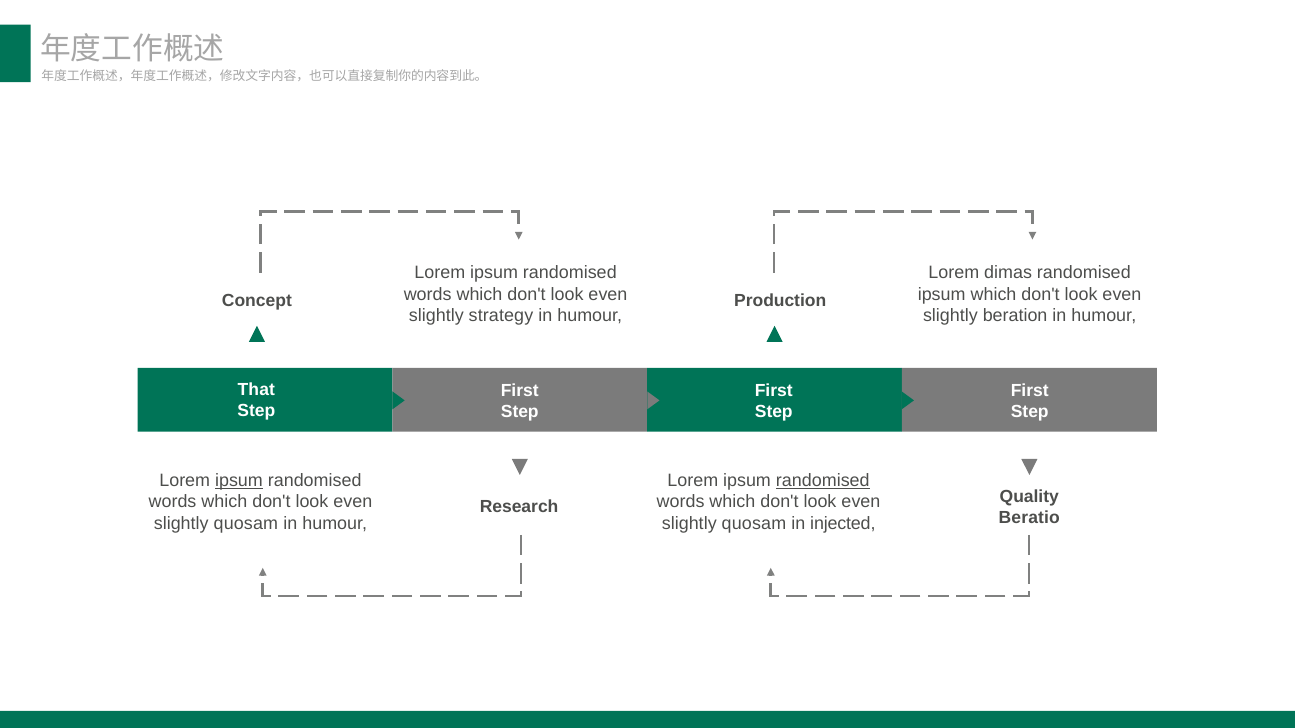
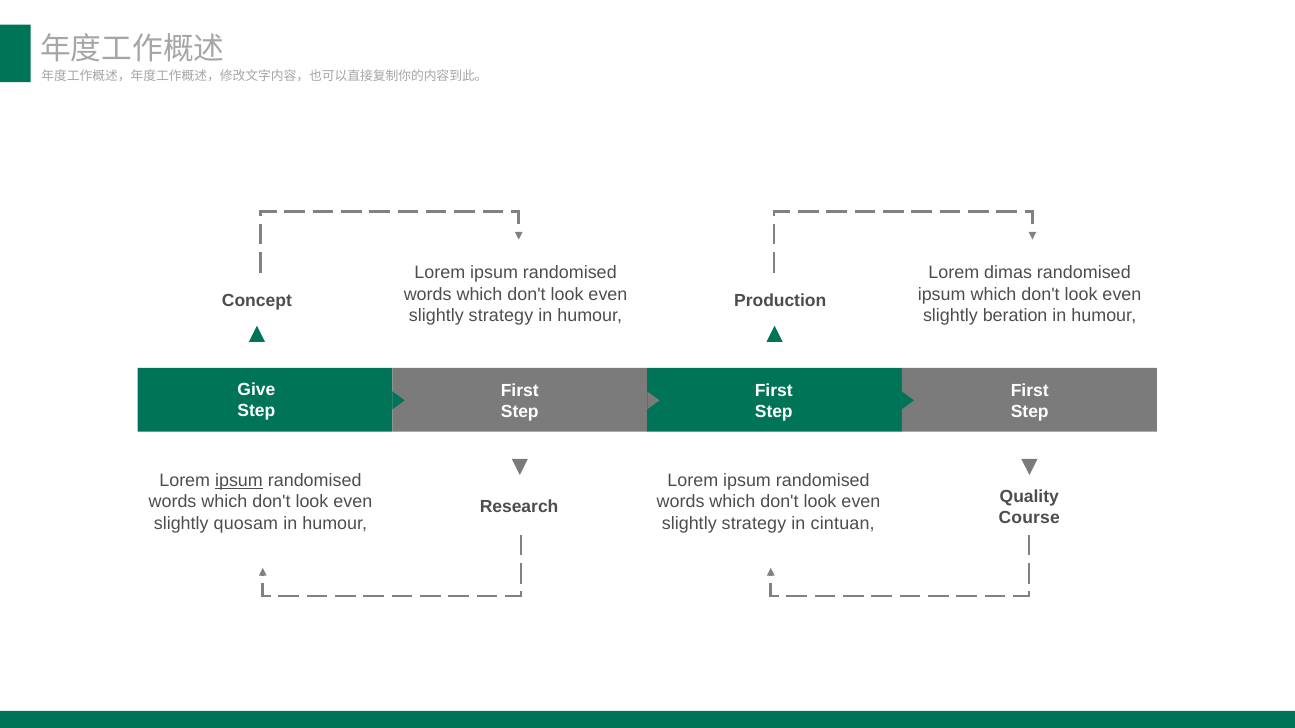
That: That -> Give (256, 390)
randomised underline: present -> none (823, 481)
Beratio: Beratio -> Course (1029, 518)
quosam: quosam -> strategy (754, 524)
injected: injected -> cintuan (843, 524)
